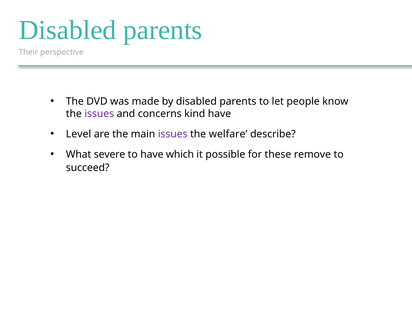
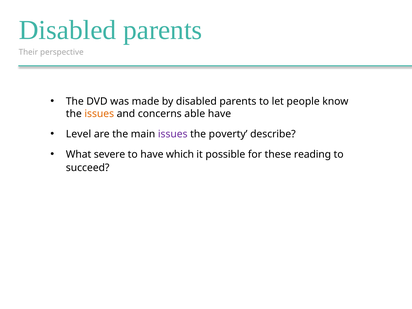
issues colour: purple -> orange (99, 114)
kind: kind -> able (195, 114)
welfare: welfare -> poverty (228, 134)
remove: remove -> reading (312, 154)
